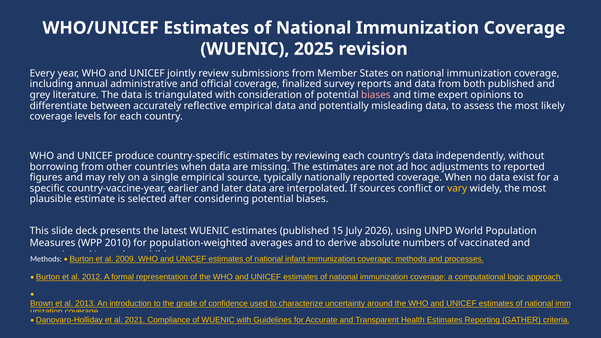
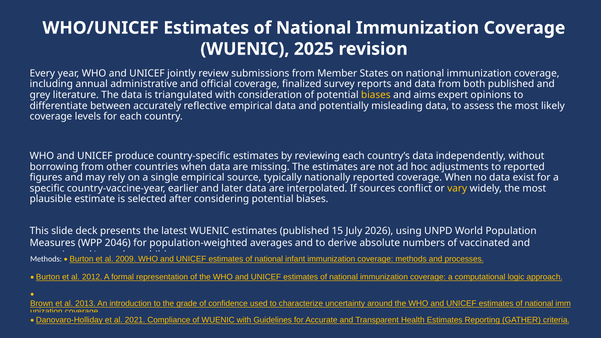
biases colour: pink -> yellow (376, 95)
time: time -> aims (425, 95)
2010: 2010 -> 2046 (118, 243)
